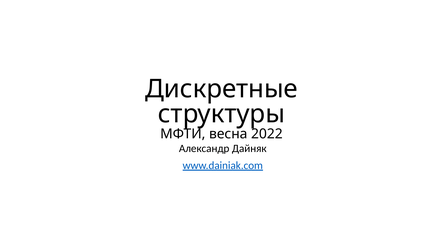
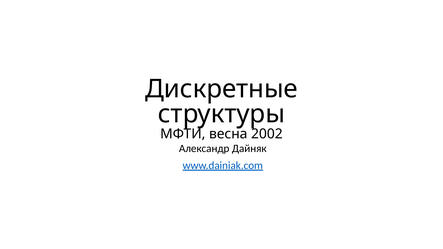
2022: 2022 -> 2002 (267, 134)
